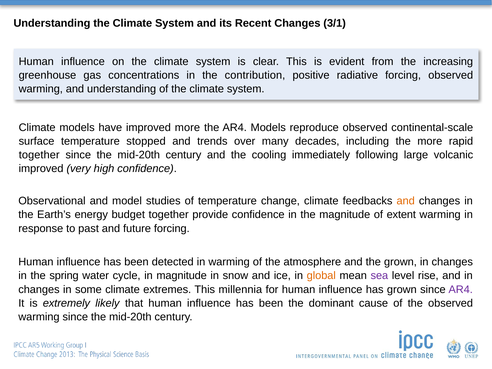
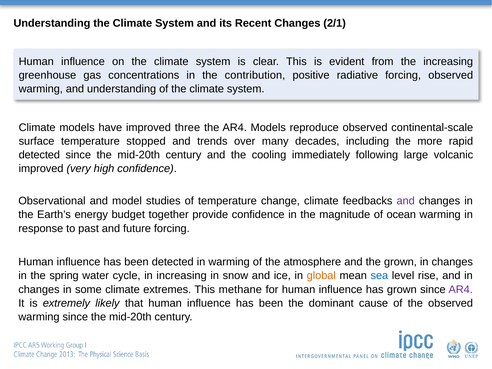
3/1: 3/1 -> 2/1 (335, 23)
improved more: more -> three (187, 127)
together: together -> detected (39, 155)
and colour: orange -> purple (406, 201)
extent: extent -> ocean (401, 215)
in magnitude: magnitude -> increasing (182, 276)
sea colour: purple -> blue (379, 276)
millennia: millennia -> methane (240, 289)
